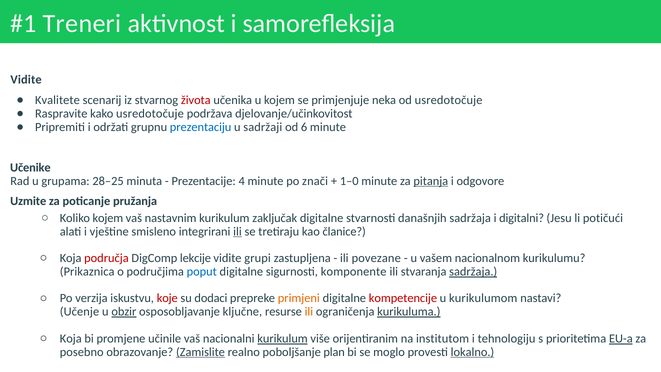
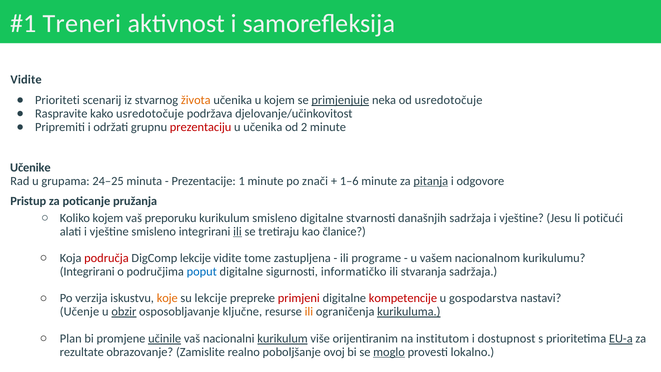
Kvalitete: Kvalitete -> Prioriteti (57, 100)
života colour: red -> orange (196, 100)
primjenjuje underline: none -> present (340, 100)
prezentaciju colour: blue -> red (201, 127)
u sadržaji: sadržaji -> učenika (263, 127)
6: 6 -> 2 (304, 127)
28–25: 28–25 -> 24–25 (108, 181)
4: 4 -> 1 (242, 181)
1–0: 1–0 -> 1–6 (349, 181)
Uzmite: Uzmite -> Pristup (28, 201)
nastavnim: nastavnim -> preporuku (171, 218)
kurikulum zaključak: zaključak -> smisleno (275, 218)
digitalni: digitalni -> vještine (522, 218)
grupi: grupi -> tome (258, 258)
povezane: povezane -> programe (376, 258)
Prikaznica: Prikaznica -> Integrirani (87, 271)
komponente: komponente -> informatičko (354, 271)
sadržaja underline: present -> none (473, 271)
koje colour: red -> orange (167, 298)
su dodaci: dodaci -> lekcije (211, 298)
primjeni colour: orange -> red (299, 298)
kurikulumom: kurikulumom -> gospodarstva (483, 298)
Koja: Koja -> Plan (71, 338)
učinile underline: none -> present (165, 338)
tehnologiju: tehnologiju -> dostupnost (507, 338)
posebno: posebno -> rezultate (82, 352)
Zamislite underline: present -> none (200, 352)
plan: plan -> ovoj (334, 352)
moglo underline: none -> present (389, 352)
lokalno underline: present -> none (472, 352)
